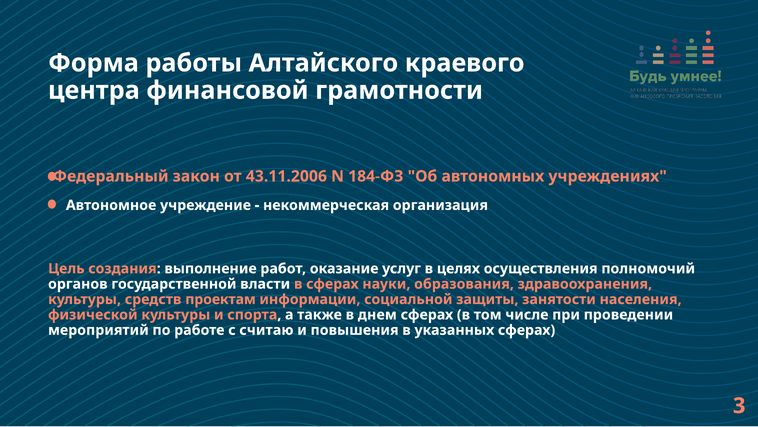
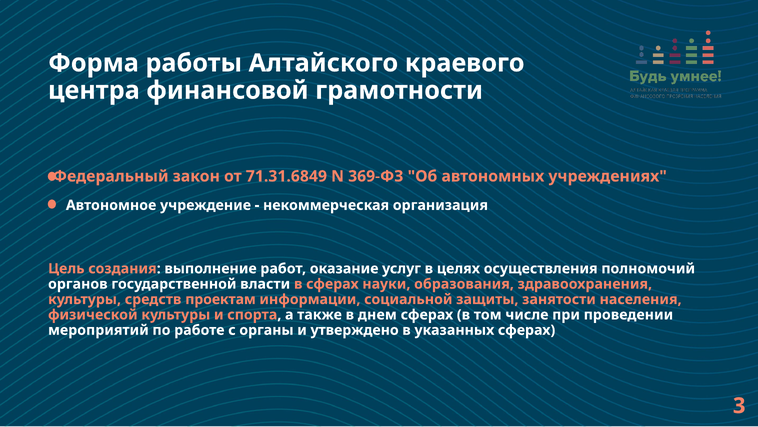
43.11.2006: 43.11.2006 -> 71.31.6849 (286, 176)
184-ФЗ: 184-ФЗ -> 369-ФЗ (376, 176)
считаю: считаю -> органы (266, 330)
повышения: повышения -> утверждено (355, 330)
